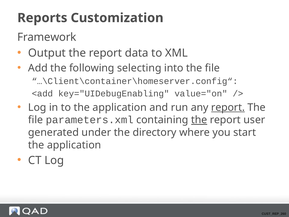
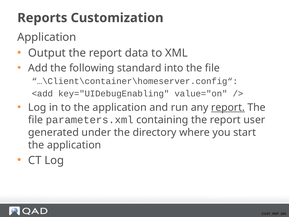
Framework: Framework -> Application (47, 37)
selecting: selecting -> standard (139, 68)
the underline: present -> none (199, 120)
